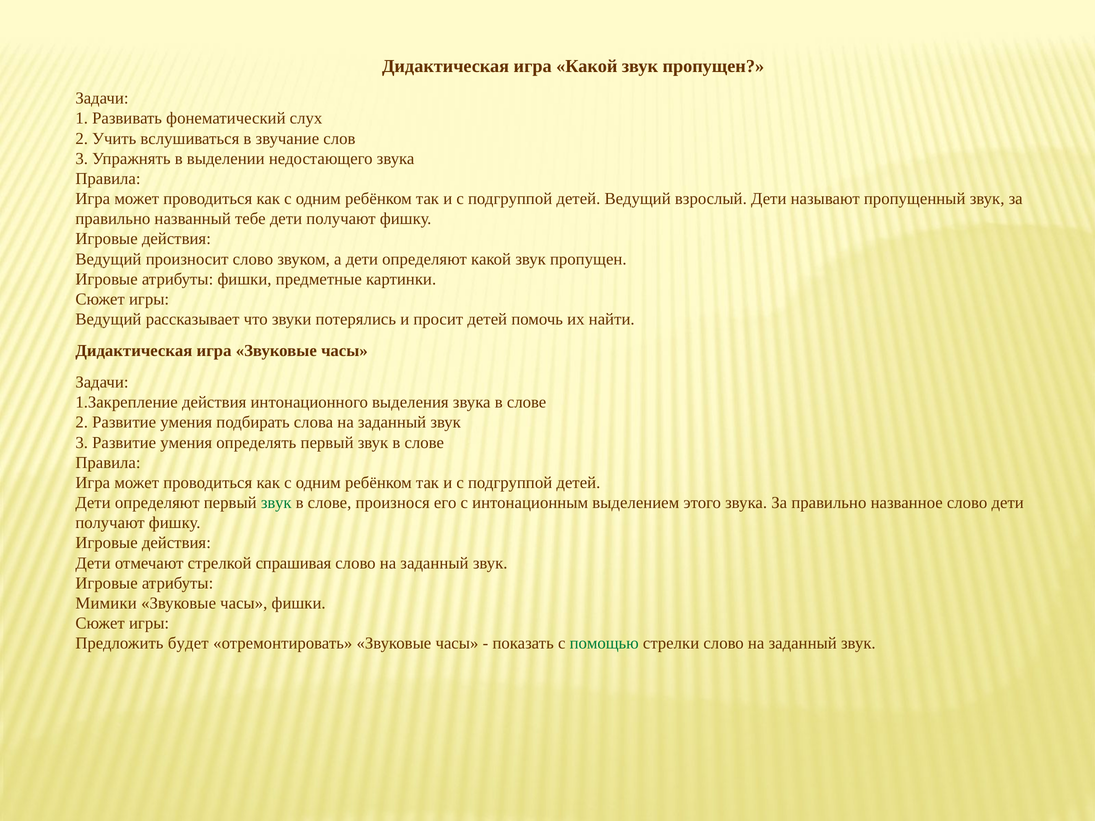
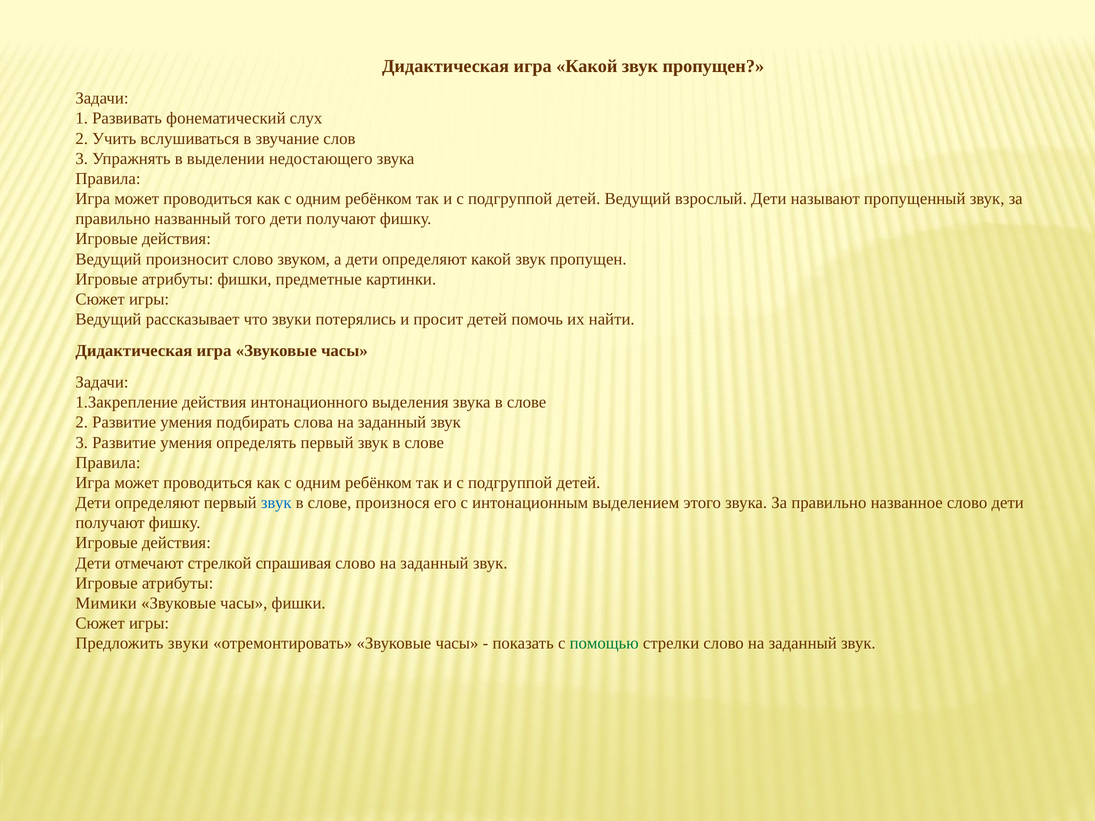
тебе: тебе -> того (250, 219)
звук colour: green -> blue (276, 503)
Предложить будет: будет -> звуки (188, 644)
